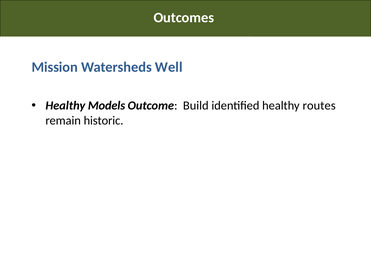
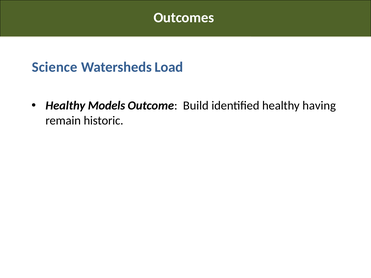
Mission: Mission -> Science (55, 67)
Well: Well -> Load (169, 67)
routes: routes -> having (319, 106)
